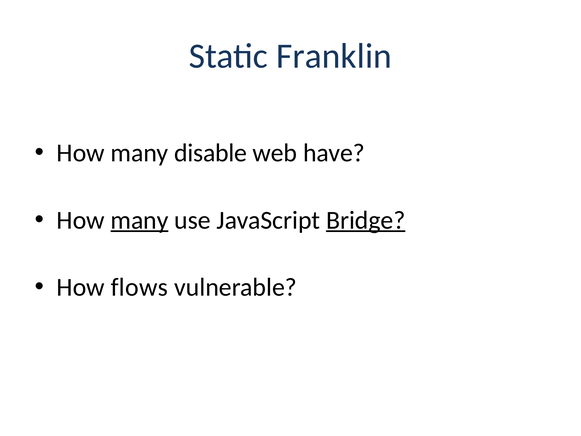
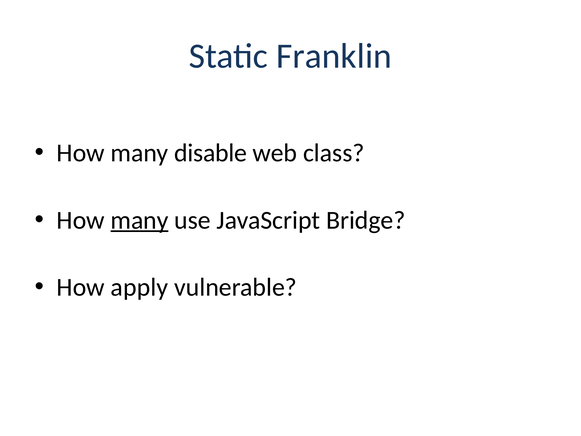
have: have -> class (334, 153)
Bridge underline: present -> none (366, 220)
flows: flows -> apply (139, 287)
